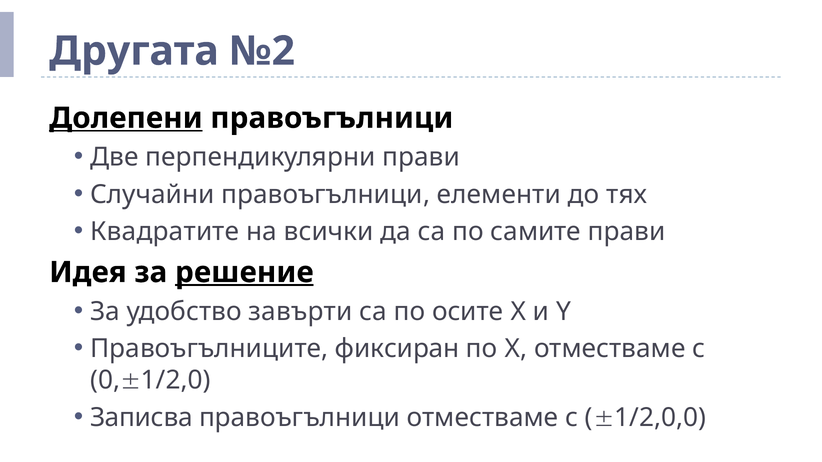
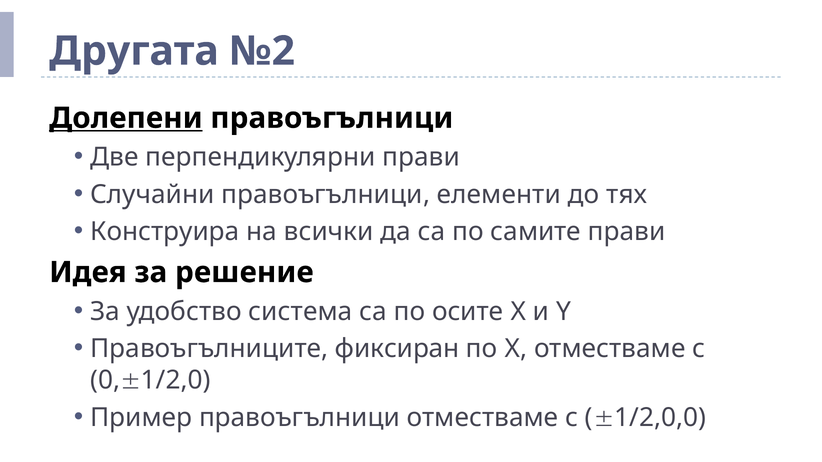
Квадратите: Квадратите -> Конструира (165, 232)
решение underline: present -> none (244, 273)
завърти: завърти -> система (300, 312)
Записва: Записва -> Пример (141, 418)
